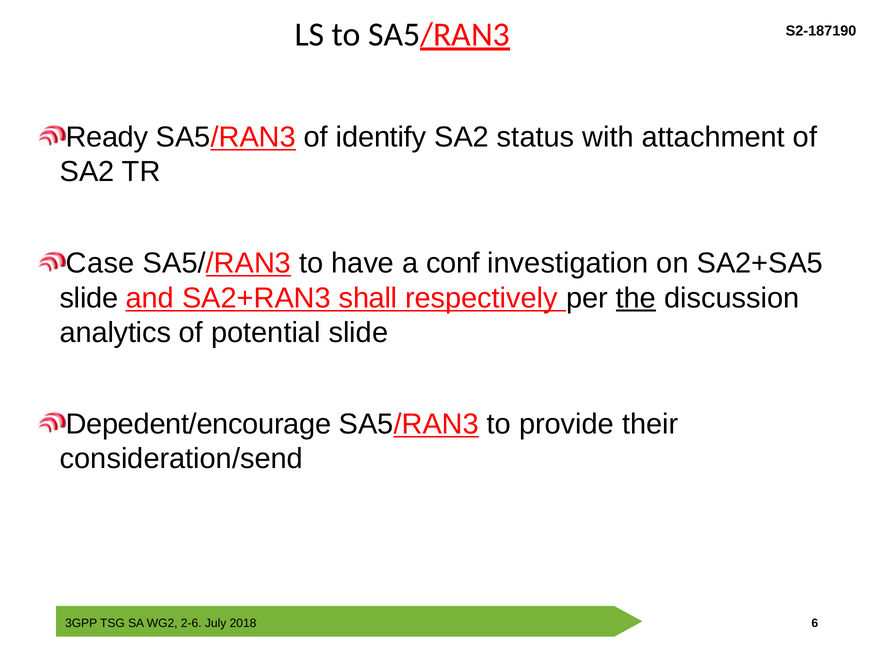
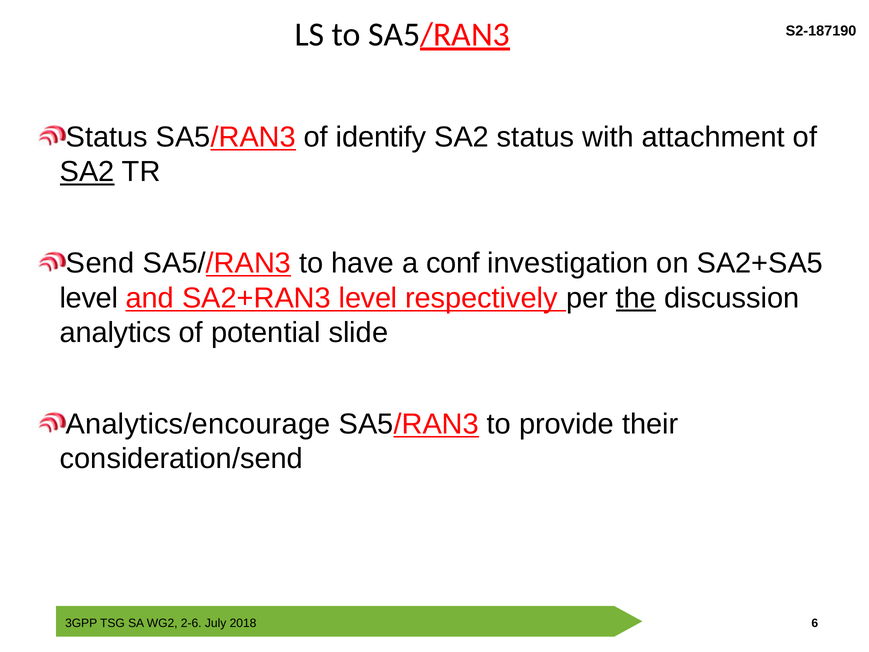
Ready: Ready -> Status (107, 137)
SA2 underline: none -> present (87, 172)
Case: Case -> Send (100, 263)
slide: slide -> level (89, 298)
SA2+RAN3 shall: shall -> level (368, 298)
Depedent/encourage: Depedent/encourage -> Analytics/encourage (198, 424)
